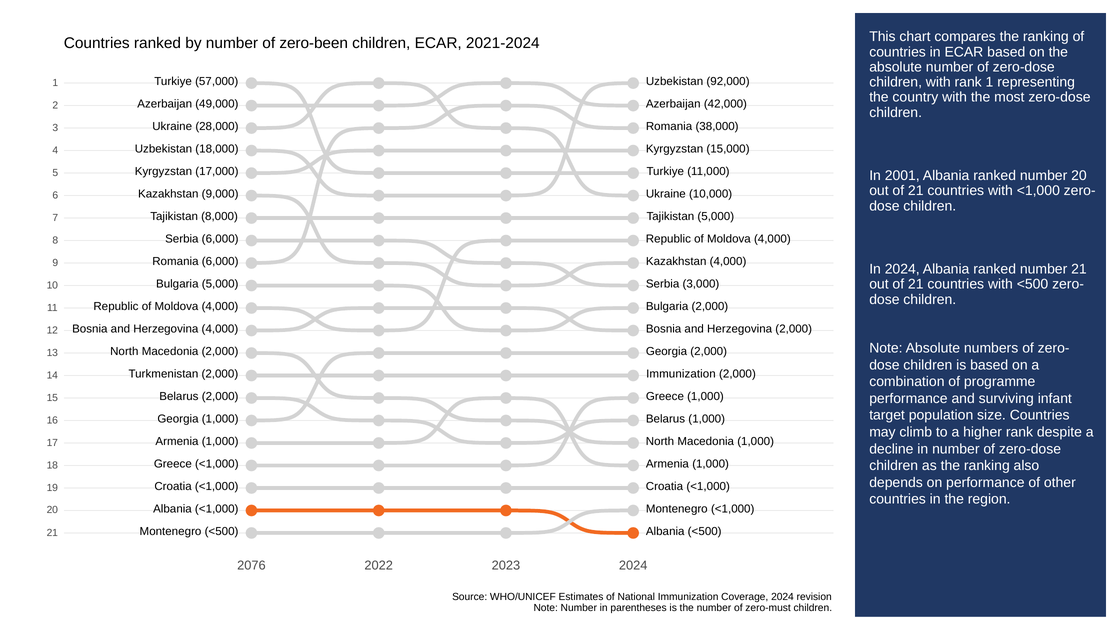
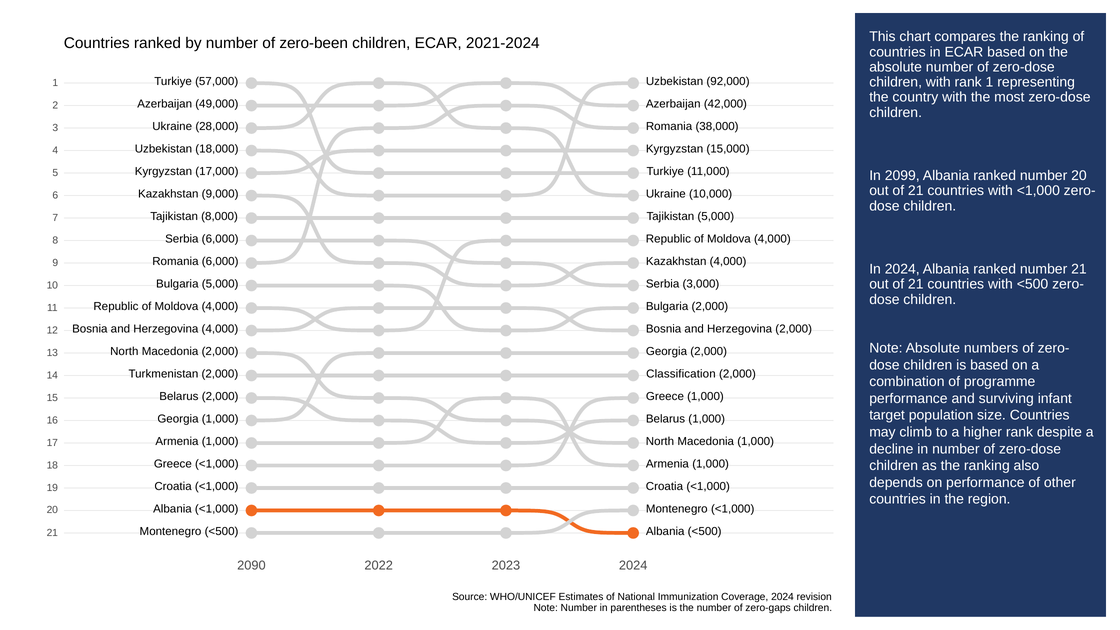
2001: 2001 -> 2099 (902, 176)
Immunization: Immunization -> Classification (681, 374)
2076: 2076 -> 2090 (251, 565)
zero-must: zero-must -> zero-gaps (768, 608)
